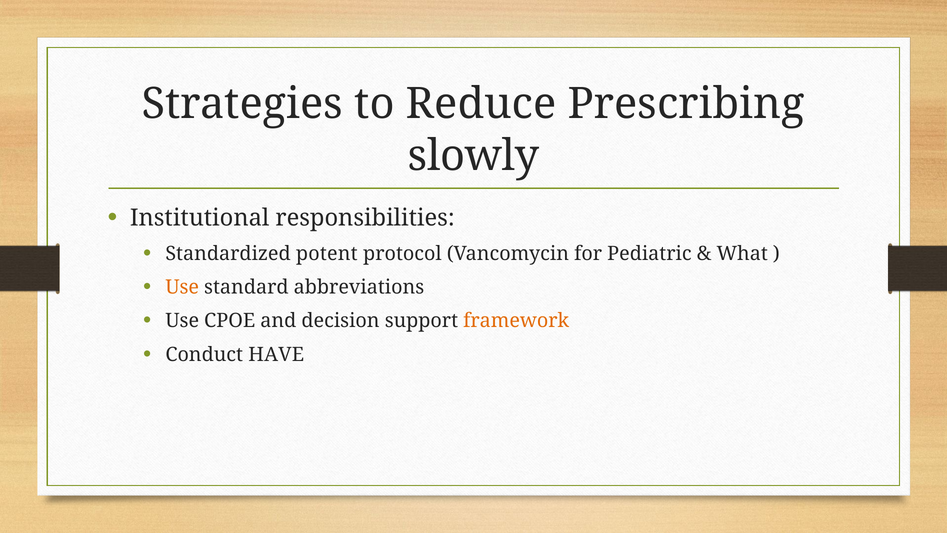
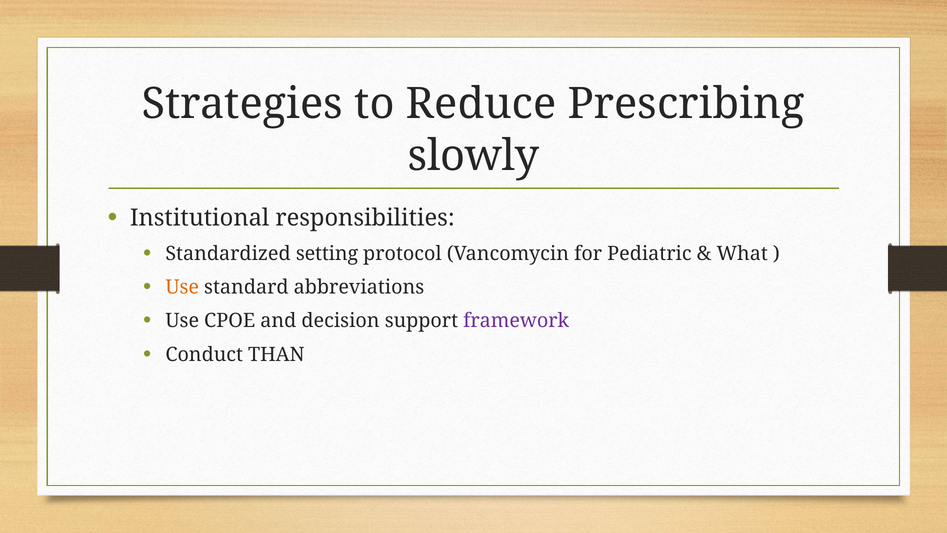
potent: potent -> setting (327, 254)
framework colour: orange -> purple (516, 321)
HAVE: HAVE -> THAN (276, 354)
